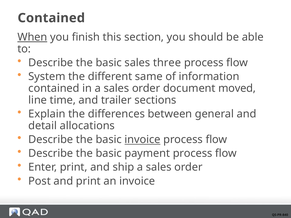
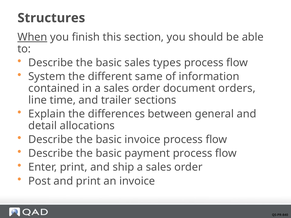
Contained: Contained -> Structures (51, 18)
three: three -> types (167, 63)
moved: moved -> orders (237, 88)
invoice underline: present -> none (143, 140)
